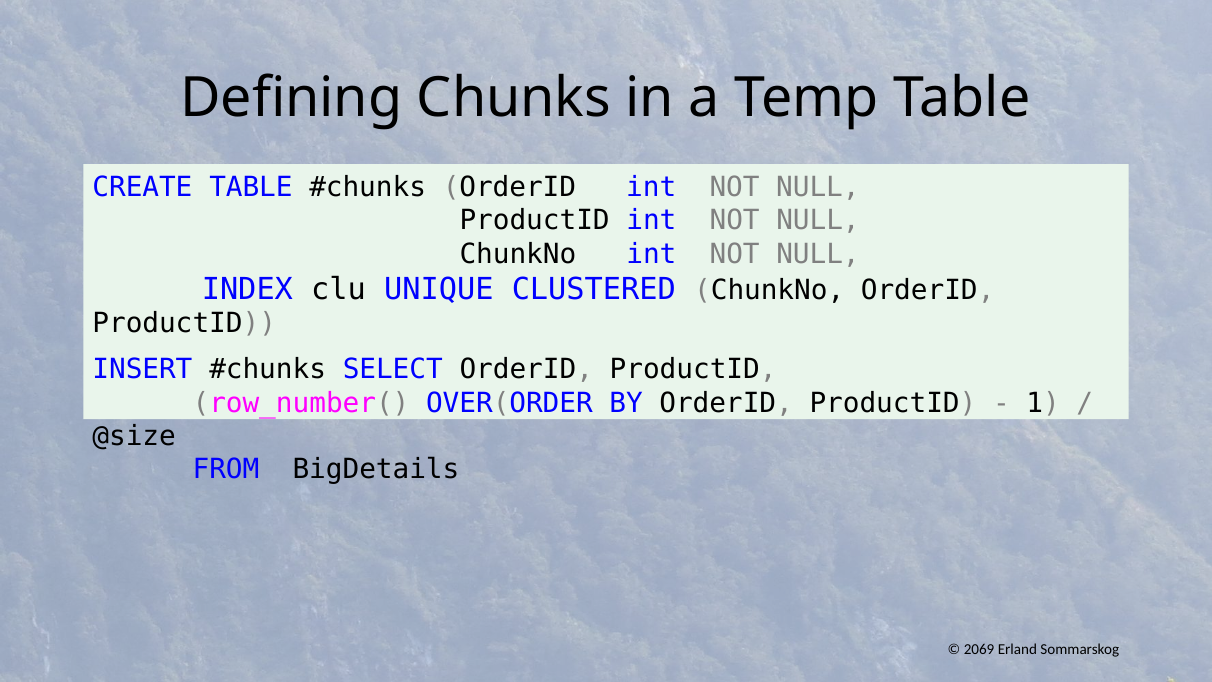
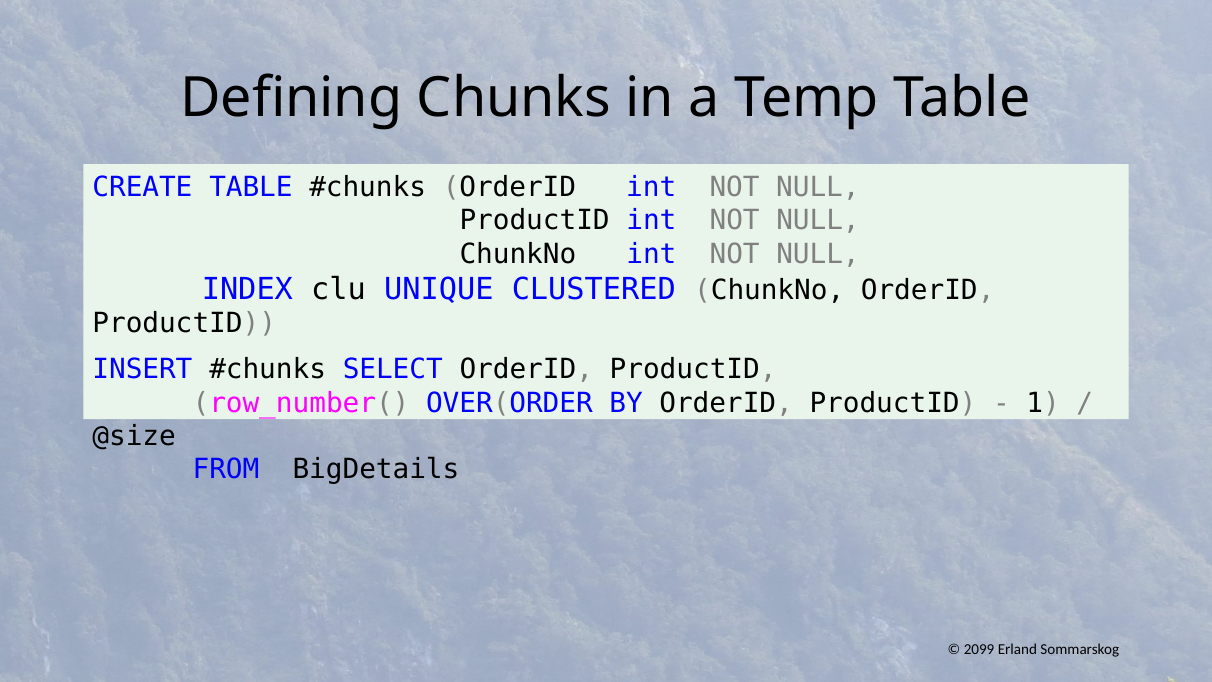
2069: 2069 -> 2099 (979, 649)
